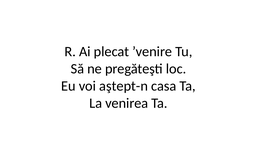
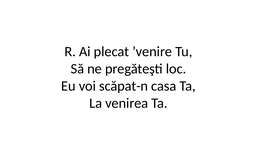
aştept-n: aştept-n -> scăpat-n (124, 86)
